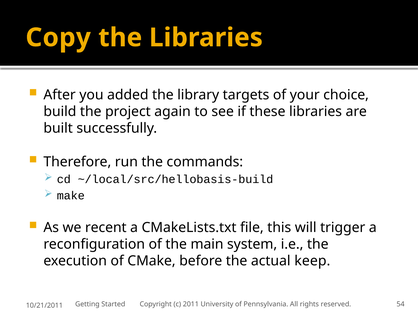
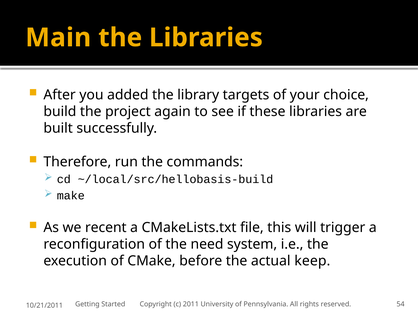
Copy: Copy -> Main (58, 38)
main: main -> need (207, 244)
